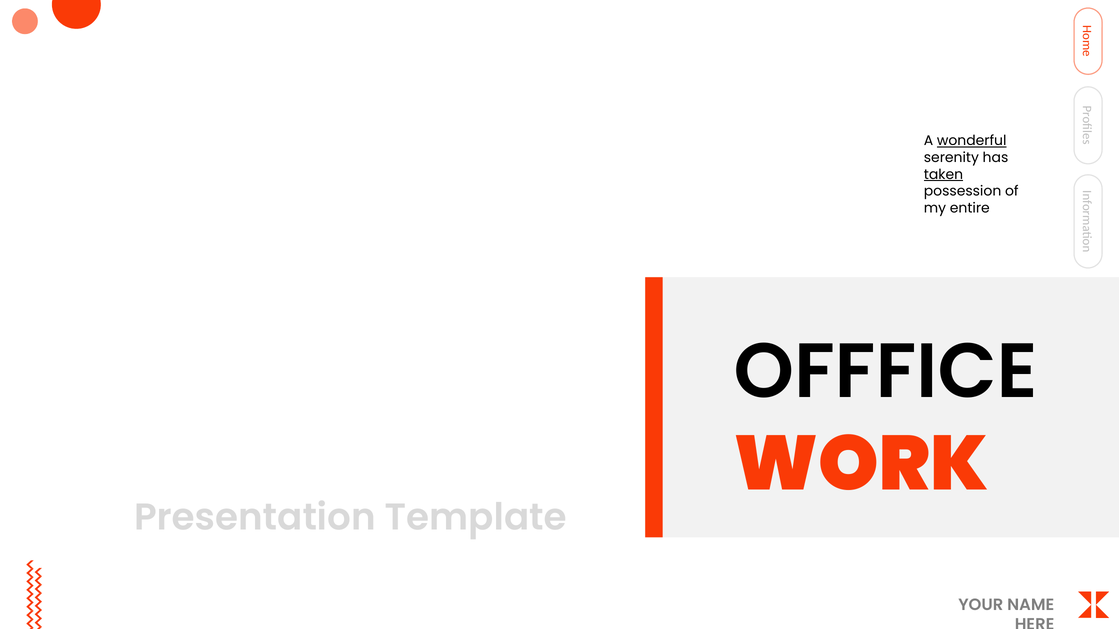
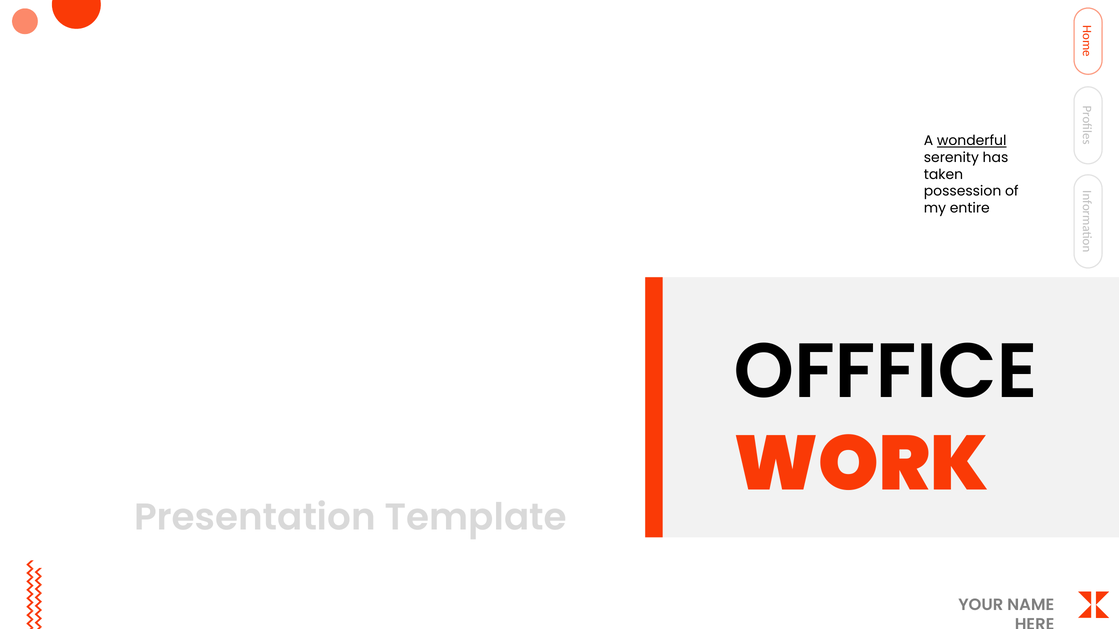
taken underline: present -> none (943, 175)
